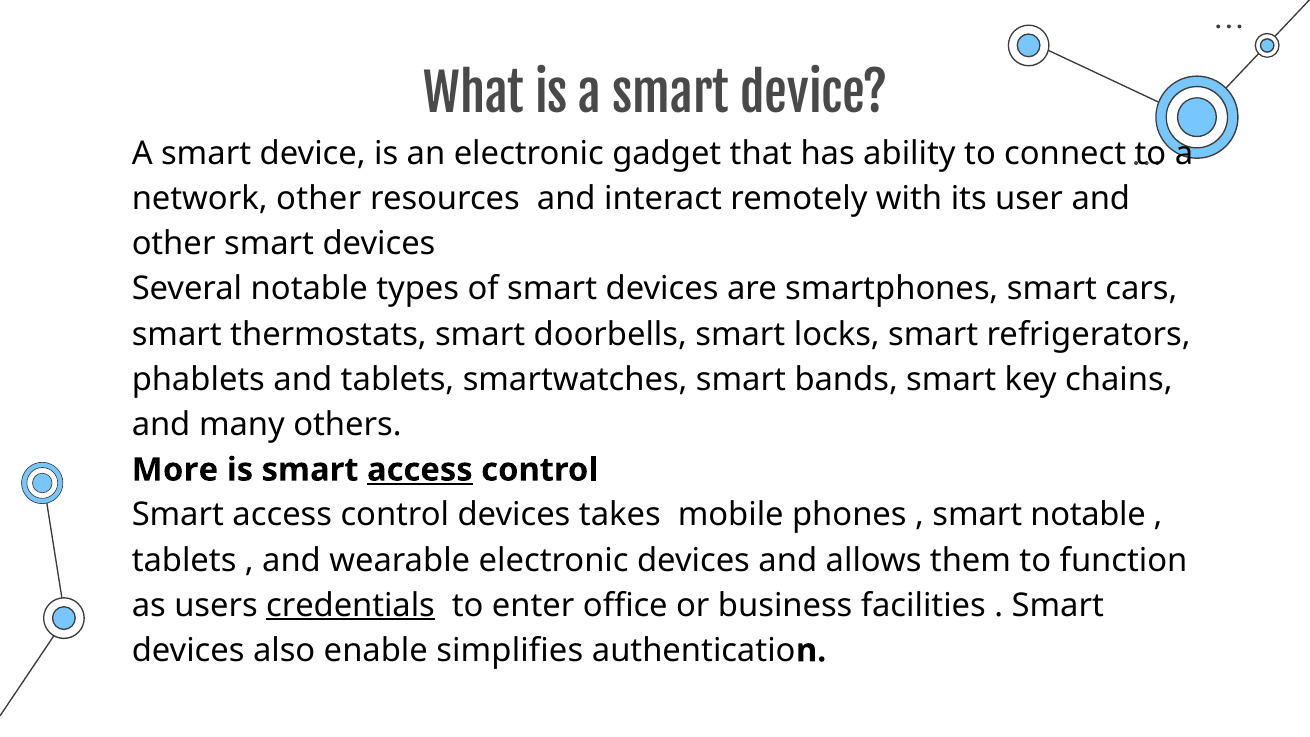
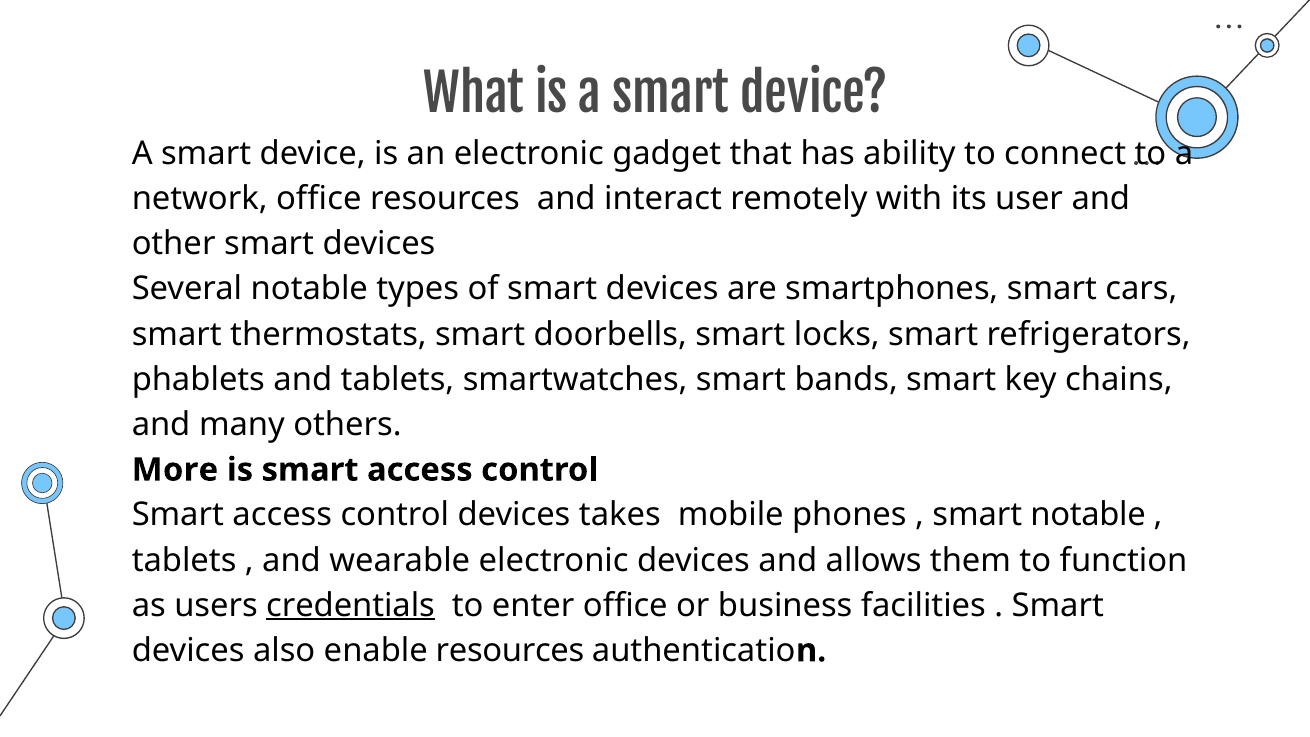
network other: other -> office (319, 199)
access underline: present -> none (420, 470)
enable simplifies: simplifies -> resources (510, 650)
